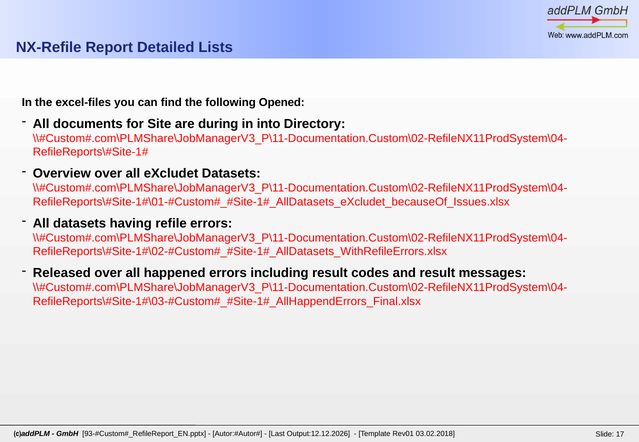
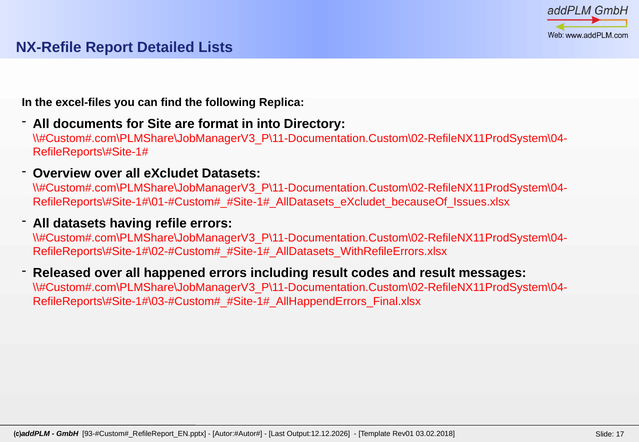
Opened: Opened -> Replica (282, 102)
during: during -> format (218, 124)
